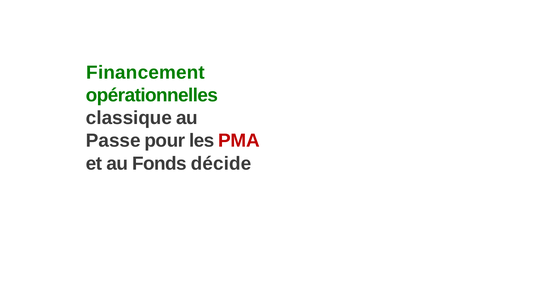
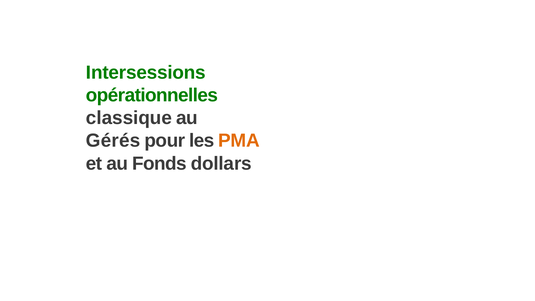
Financement: Financement -> Intersessions (146, 72)
Passe: Passe -> Gérés (113, 141)
PMA colour: red -> orange (239, 141)
décide: décide -> dollars (221, 163)
